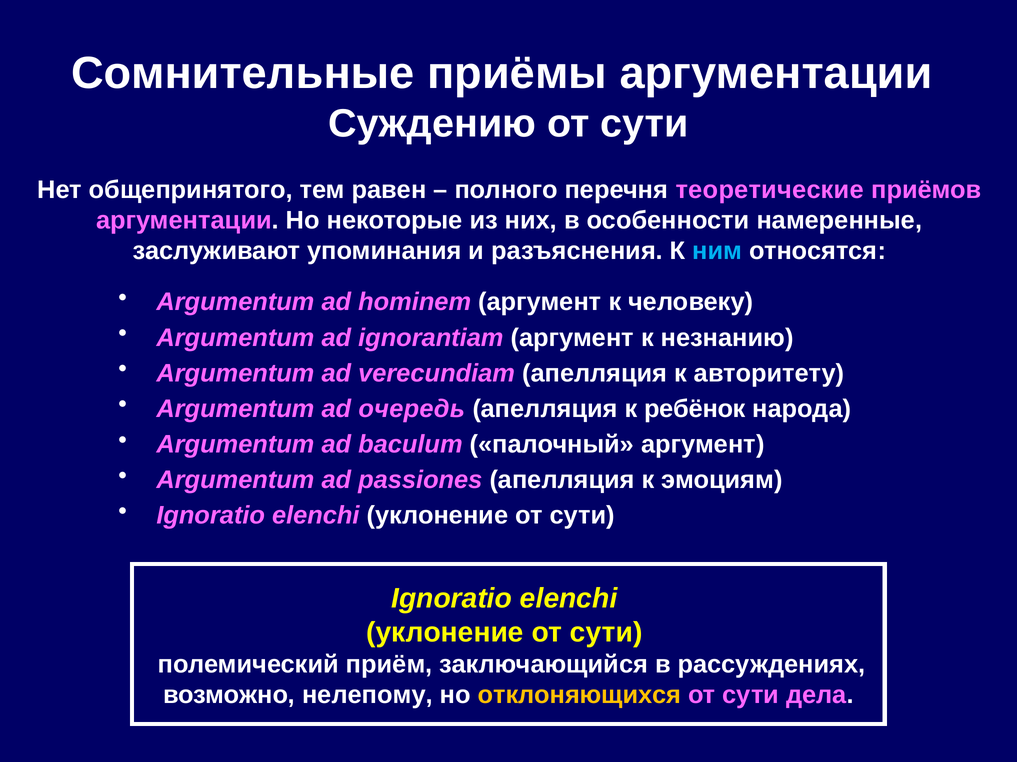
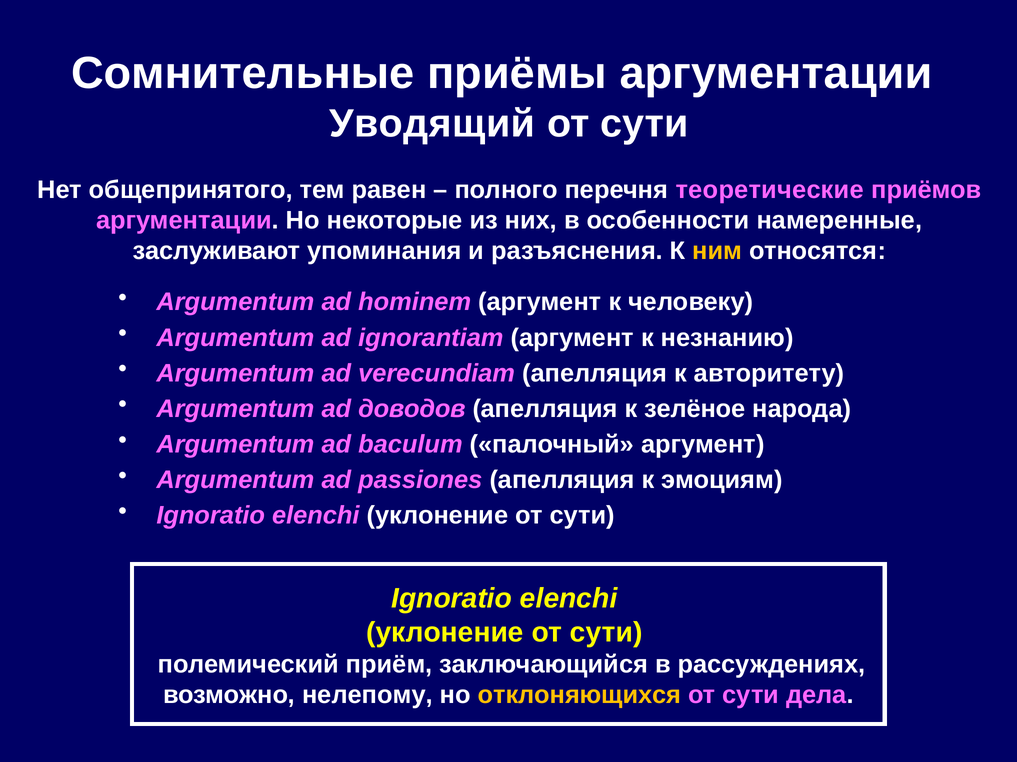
Суждению: Суждению -> Уводящий (432, 124)
ним colour: light blue -> yellow (717, 251)
очередь: очередь -> доводов (412, 409)
ребёнок: ребёнок -> зелёное (695, 409)
